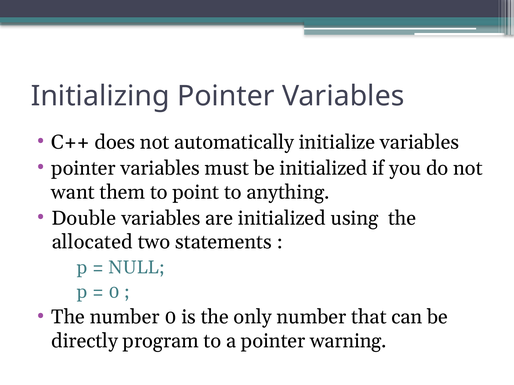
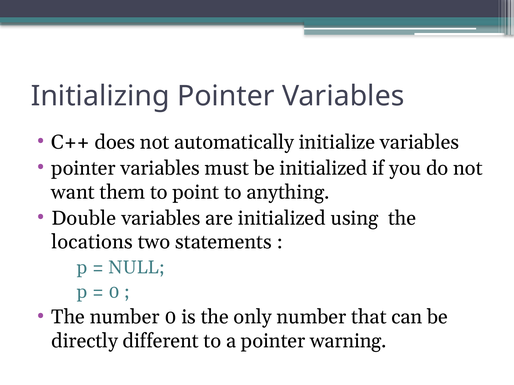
allocated: allocated -> locations (92, 242)
program: program -> different (161, 341)
